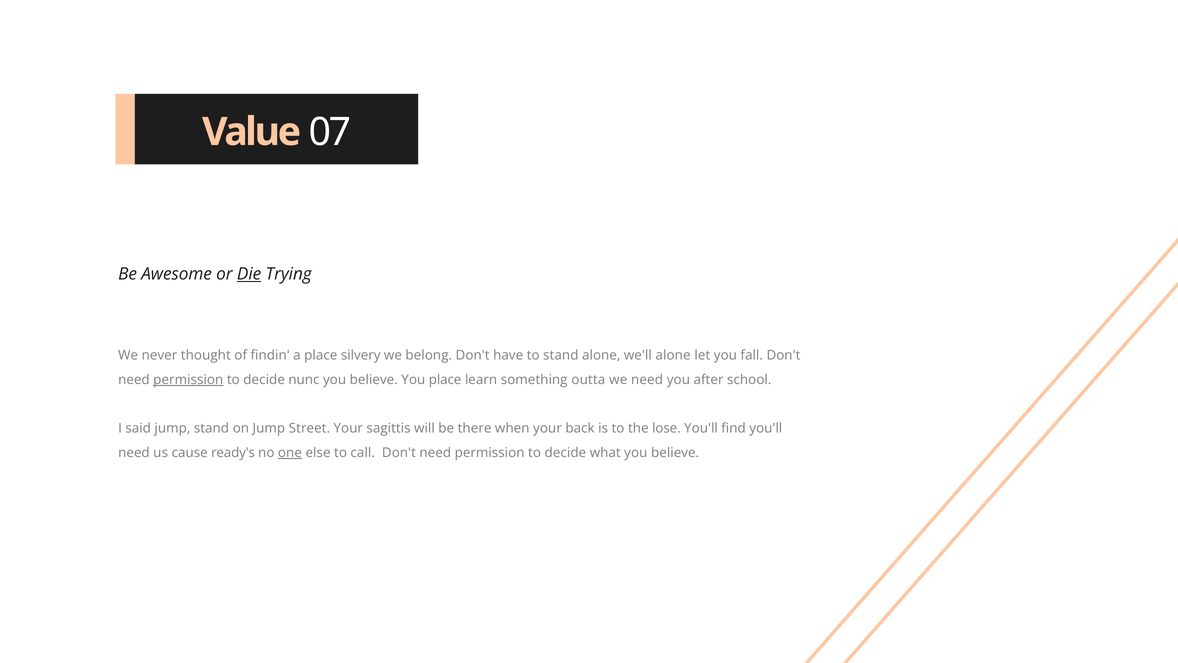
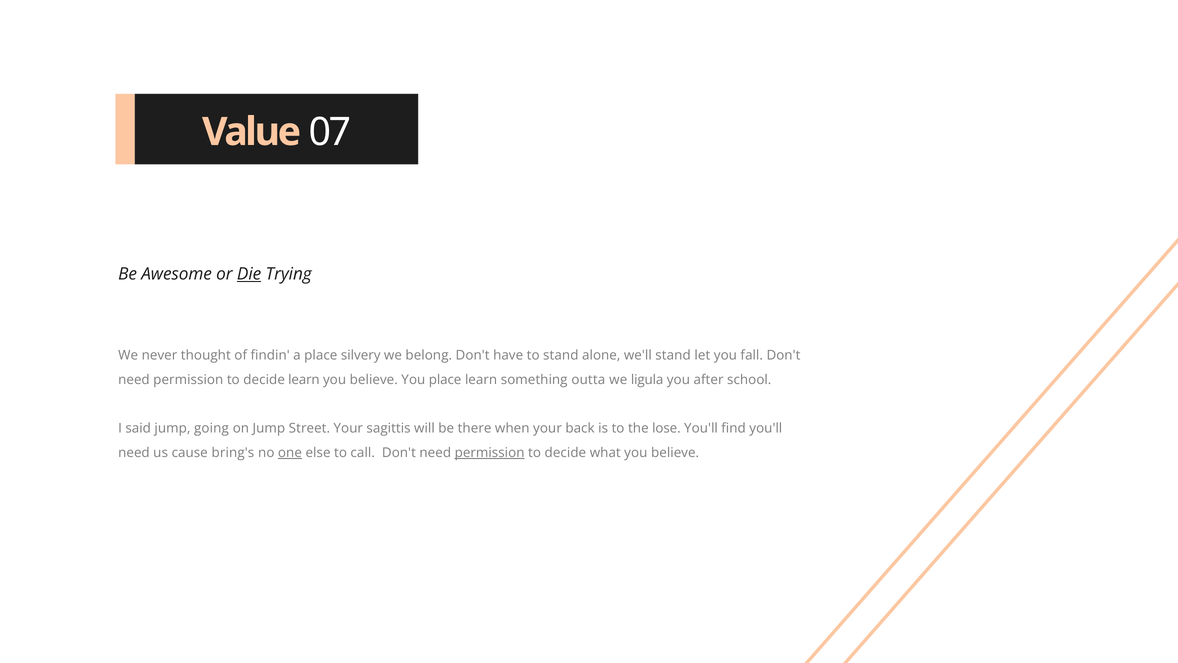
we'll alone: alone -> stand (673, 355)
permission underline: present -> none (188, 380)
decide nunc: nunc -> learn (304, 380)
we need: need -> ligula (647, 380)
jump stand: stand -> going (211, 428)
ready's: ready's -> bring's (233, 452)
permission underline: none -> present (490, 452)
